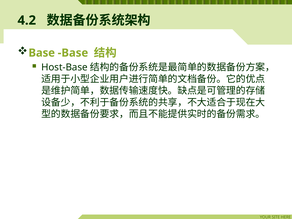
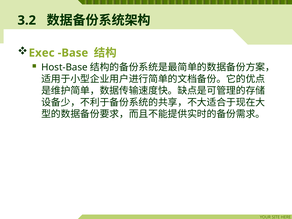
4.2: 4.2 -> 3.2 (27, 20)
Base: Base -> Exec (42, 53)
